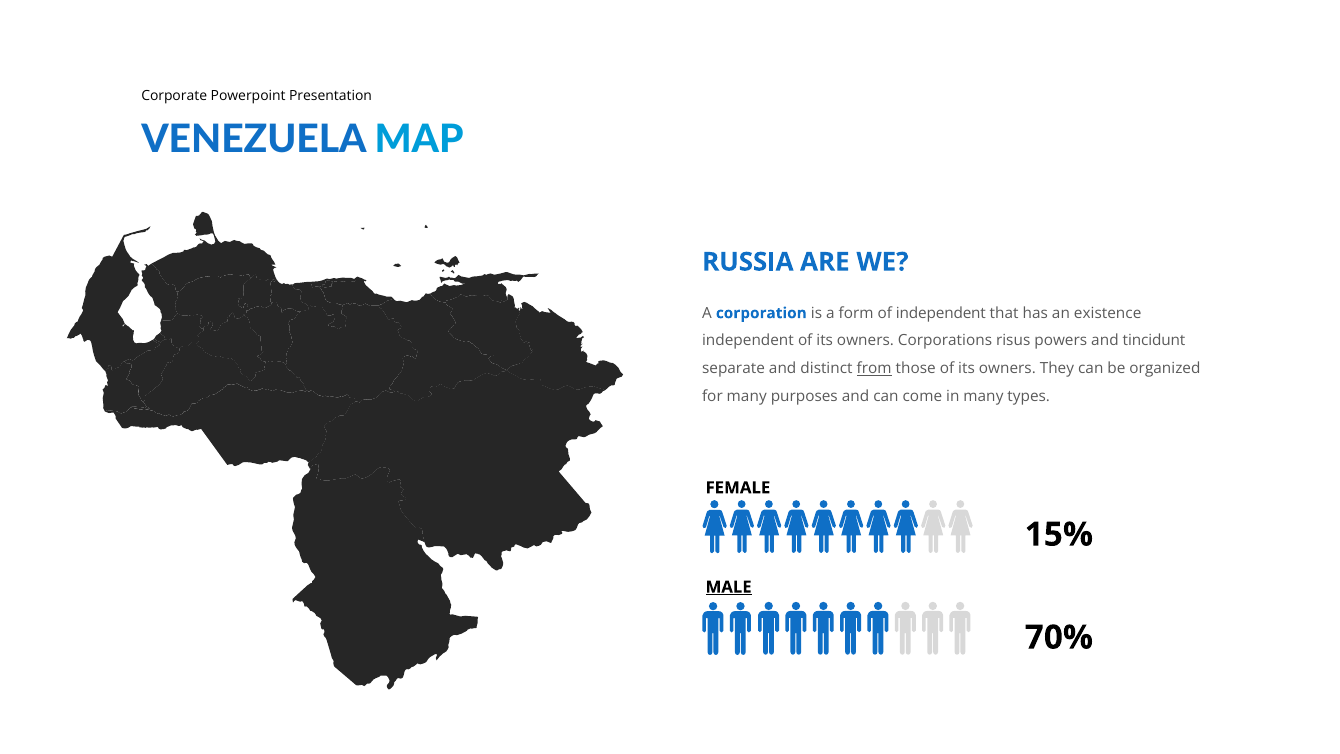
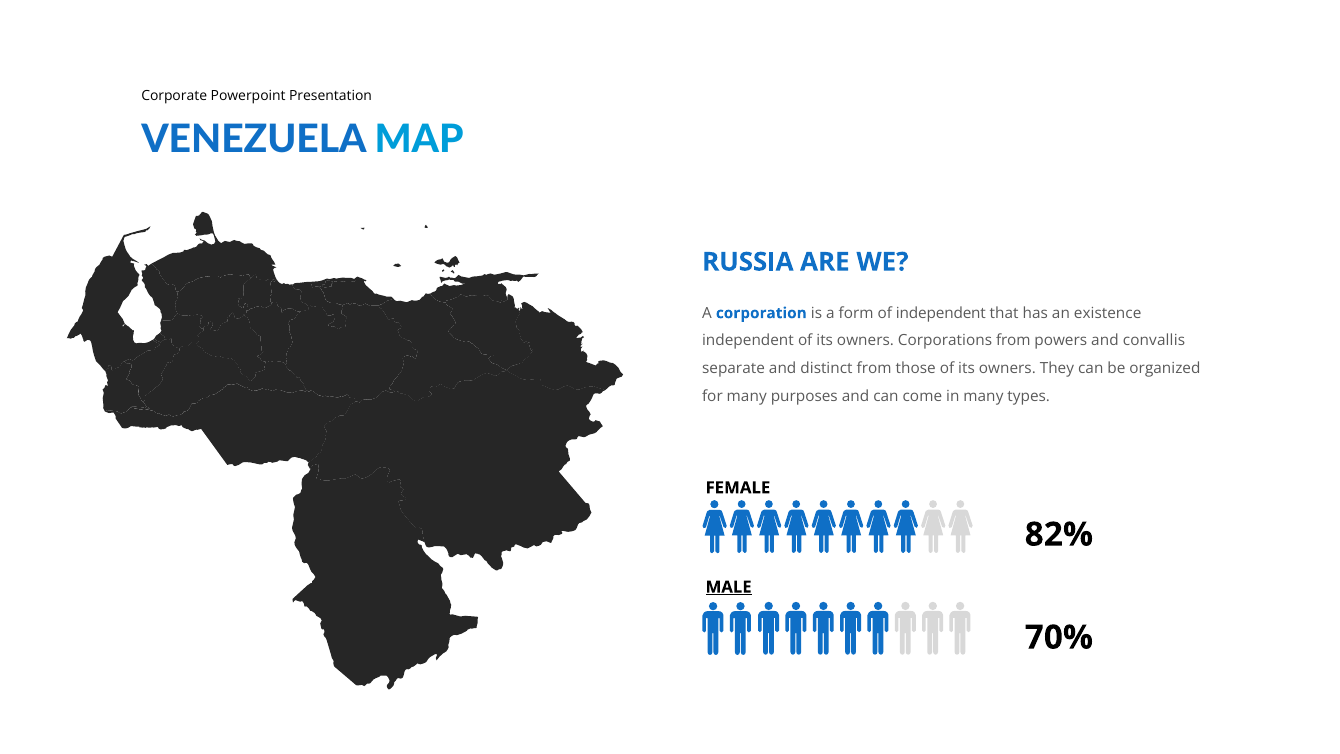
Corporations risus: risus -> from (1013, 341)
tincidunt: tincidunt -> convallis (1154, 341)
from underline: present -> none (874, 368)
15%: 15% -> 82% (1059, 534)
